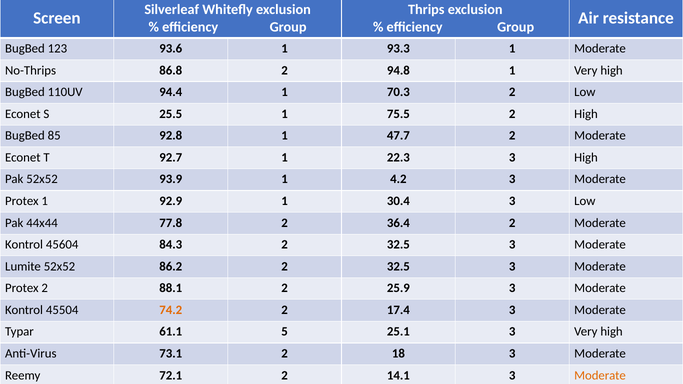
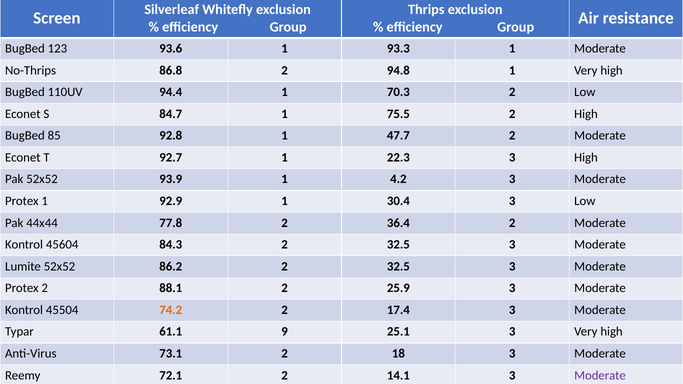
25.5: 25.5 -> 84.7 (171, 114)
5: 5 -> 9 (285, 332)
Moderate colour: orange -> purple (600, 376)
